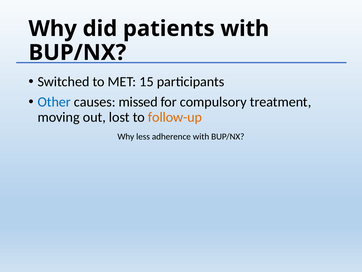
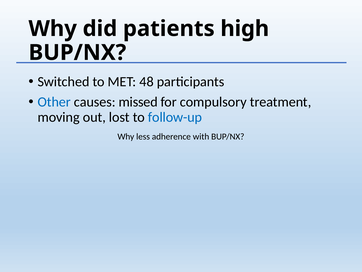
patients with: with -> high (245, 29)
15: 15 -> 48 (147, 82)
follow-up colour: orange -> blue (175, 117)
